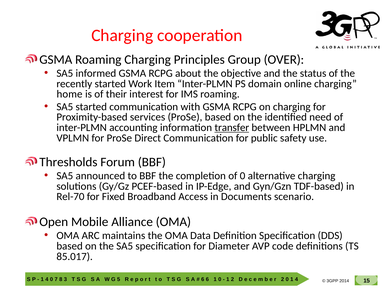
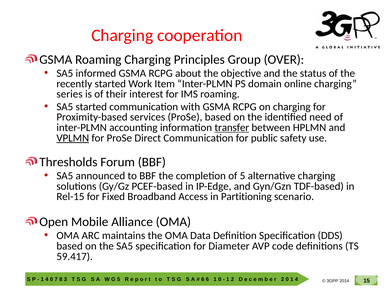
home: home -> series (70, 94)
VPLMN underline: none -> present (73, 138)
of 0: 0 -> 5 (243, 176)
Rel-70: Rel-70 -> Rel-15 (70, 197)
Documents: Documents -> Partitioning (246, 197)
85.017: 85.017 -> 59.417 (75, 257)
